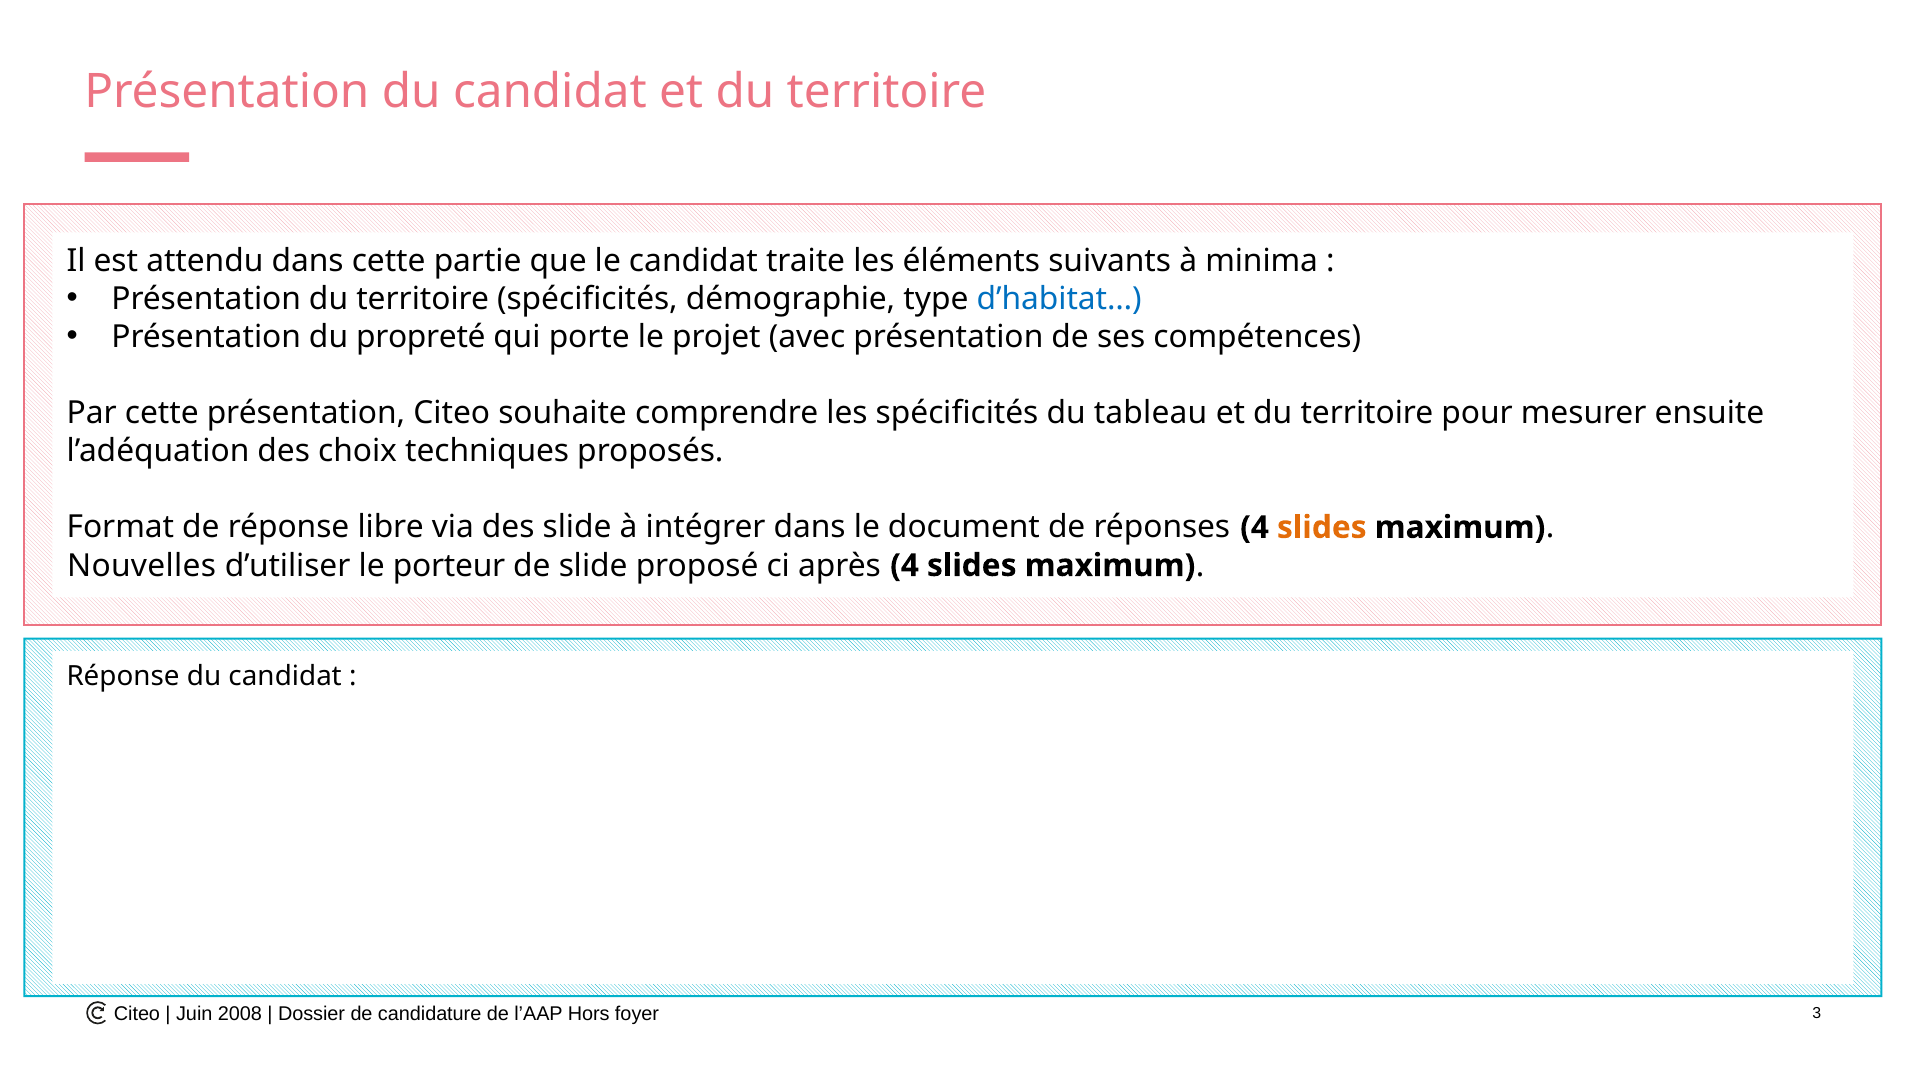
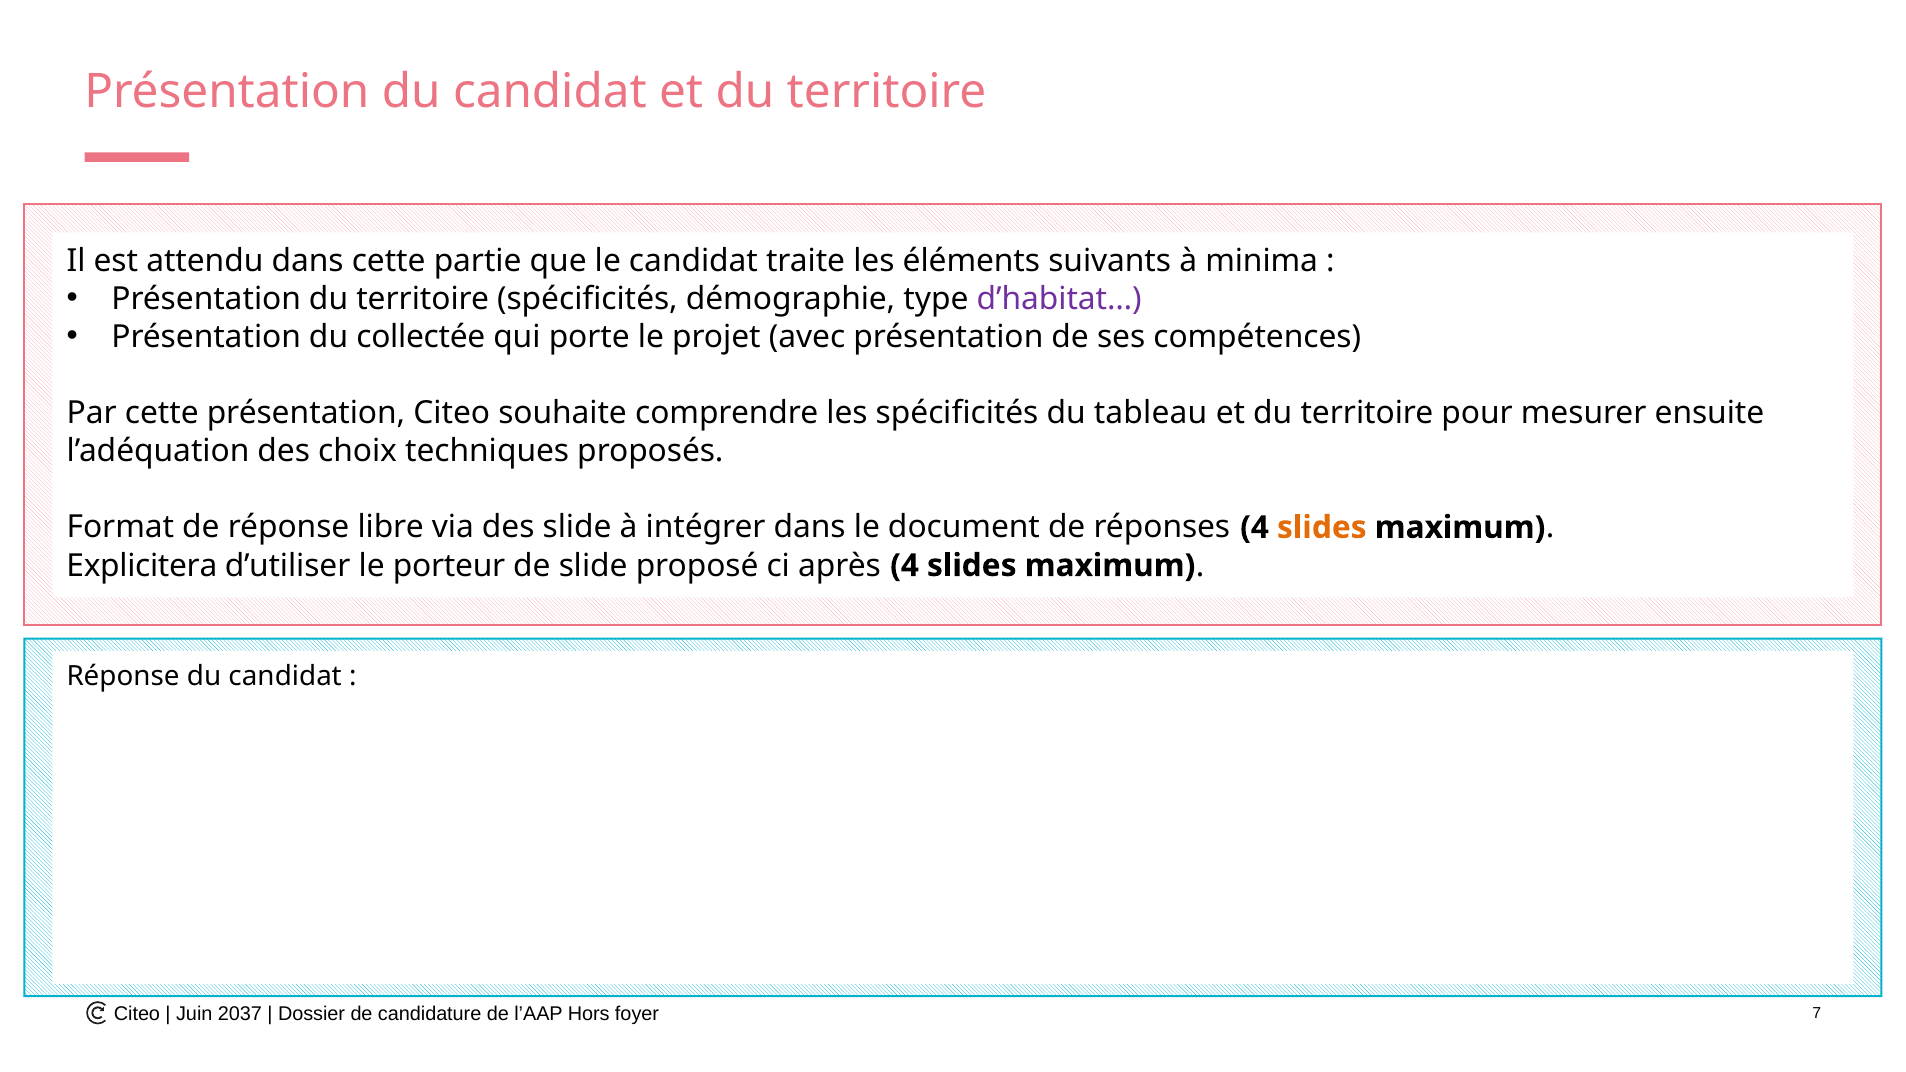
d’habitat… colour: blue -> purple (1059, 299)
propreté: propreté -> collectée (421, 337)
Nouvelles: Nouvelles -> Explicitera (142, 566)
2008: 2008 -> 2037 (240, 1014)
3: 3 -> 7 (1817, 1014)
